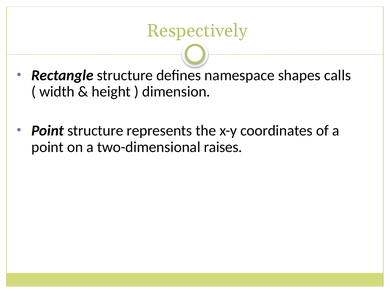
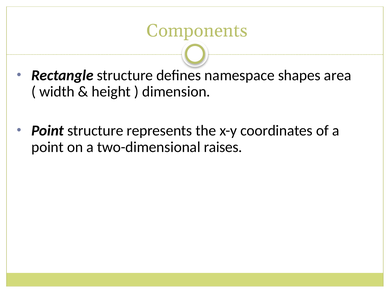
Respectively: Respectively -> Components (197, 31)
calls: calls -> area (338, 75)
